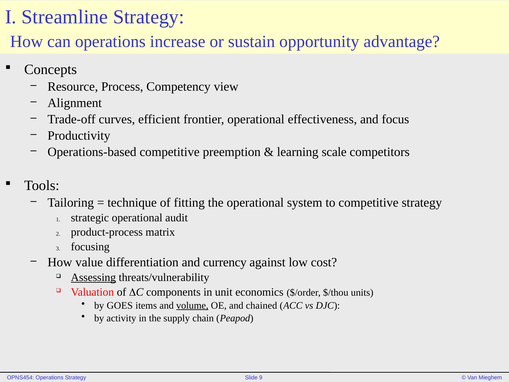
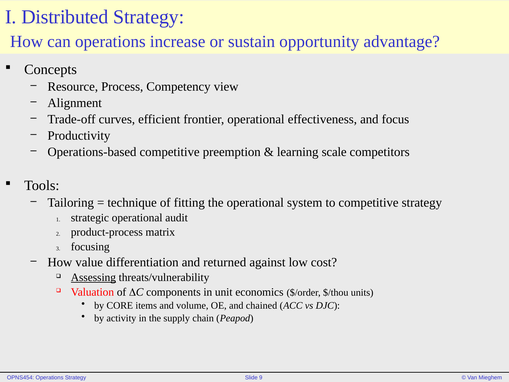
Streamline: Streamline -> Distributed (65, 17)
currency: currency -> returned (225, 262)
GOES: GOES -> CORE (120, 305)
volume underline: present -> none (192, 305)
